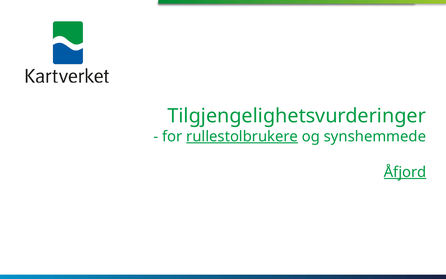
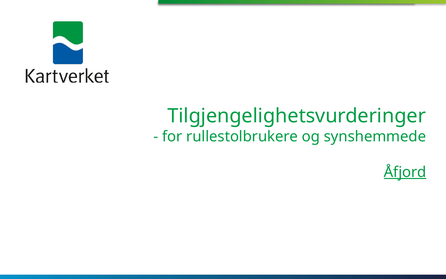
rullestolbrukere underline: present -> none (242, 136)
